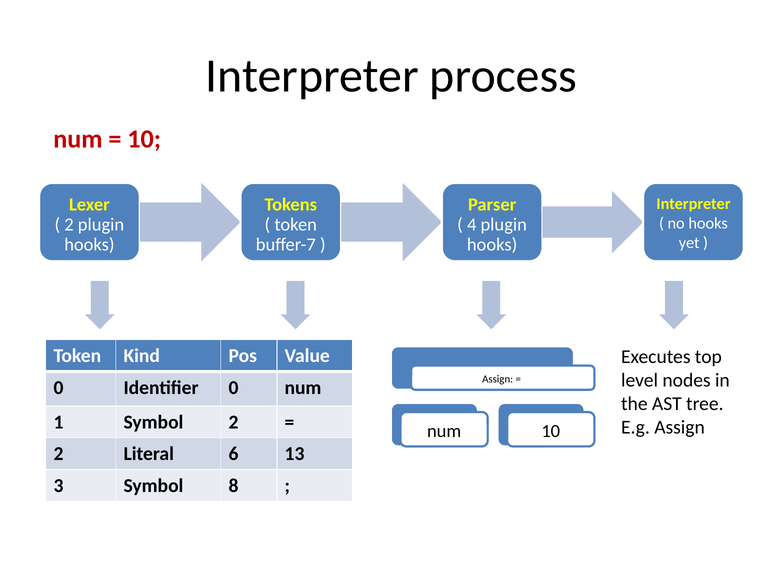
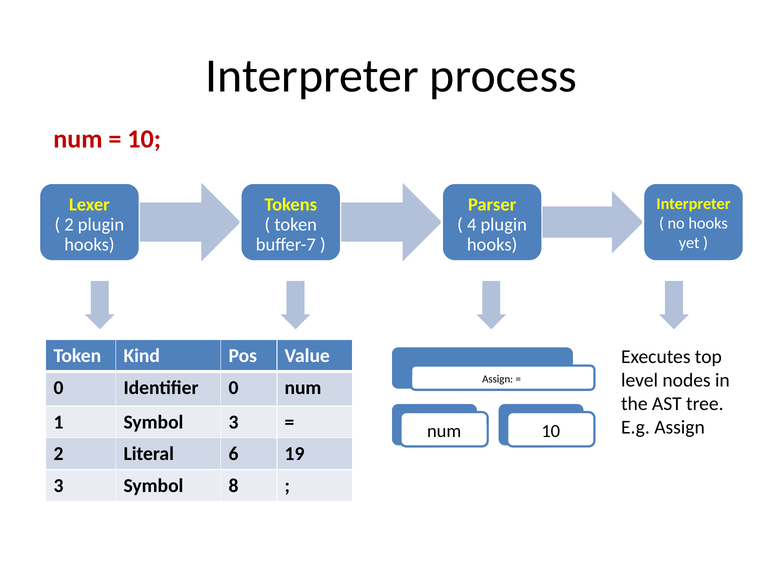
Symbol 2: 2 -> 3 (234, 422)
13: 13 -> 19 (295, 453)
